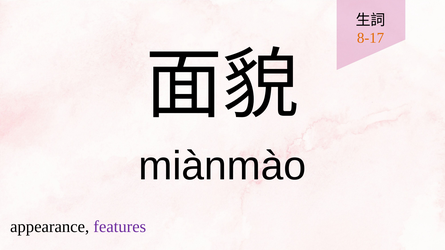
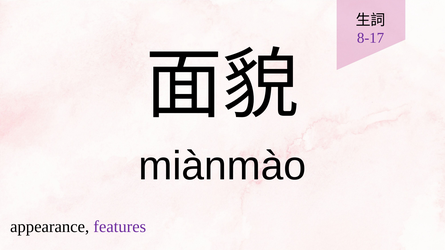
8-17 colour: orange -> purple (371, 38)
